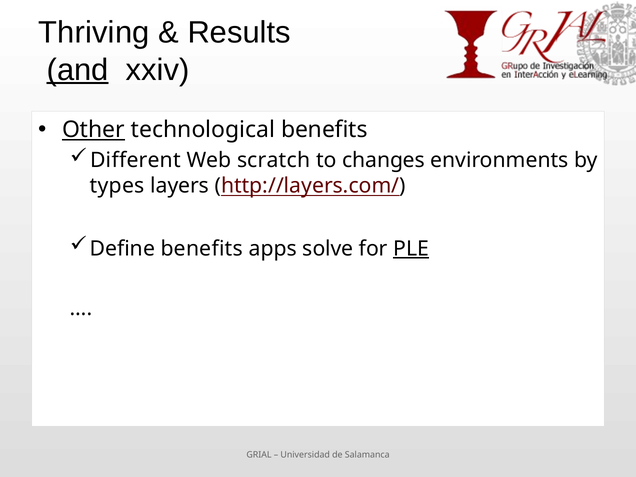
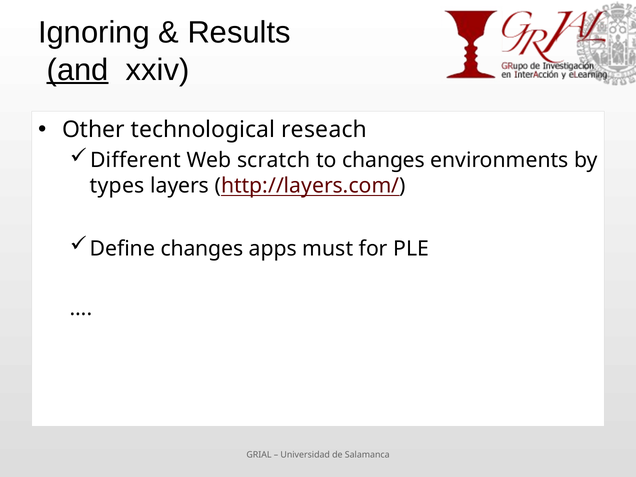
Thriving: Thriving -> Ignoring (94, 33)
Other underline: present -> none (93, 130)
technological benefits: benefits -> reseach (324, 130)
Define benefits: benefits -> changes (202, 249)
solve: solve -> must (328, 249)
PLE underline: present -> none (411, 249)
